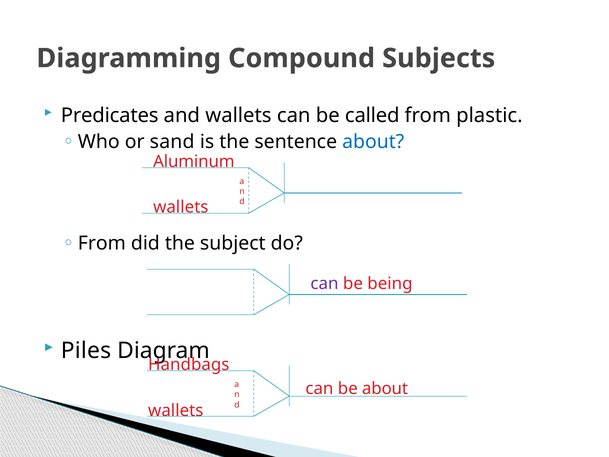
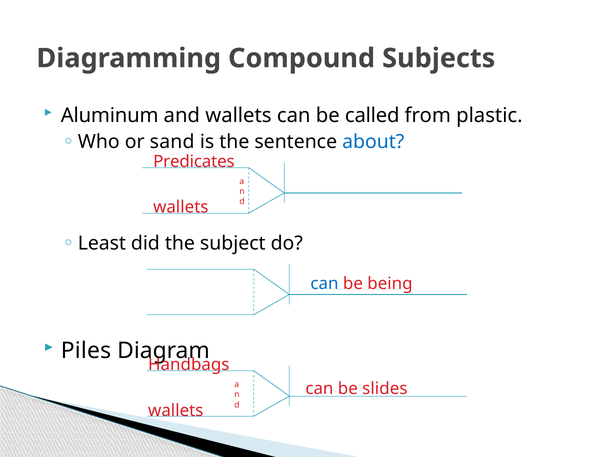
Predicates: Predicates -> Aluminum (110, 115)
Aluminum: Aluminum -> Predicates (194, 162)
From: From -> Least (102, 243)
can colour: purple -> blue (324, 283)
be about: about -> slides (385, 389)
